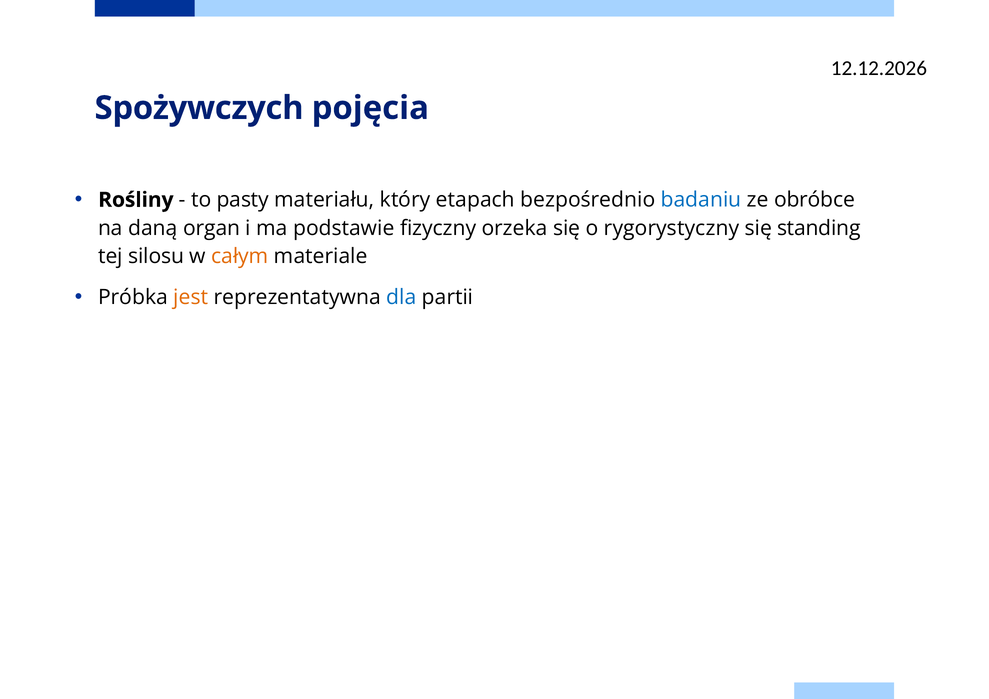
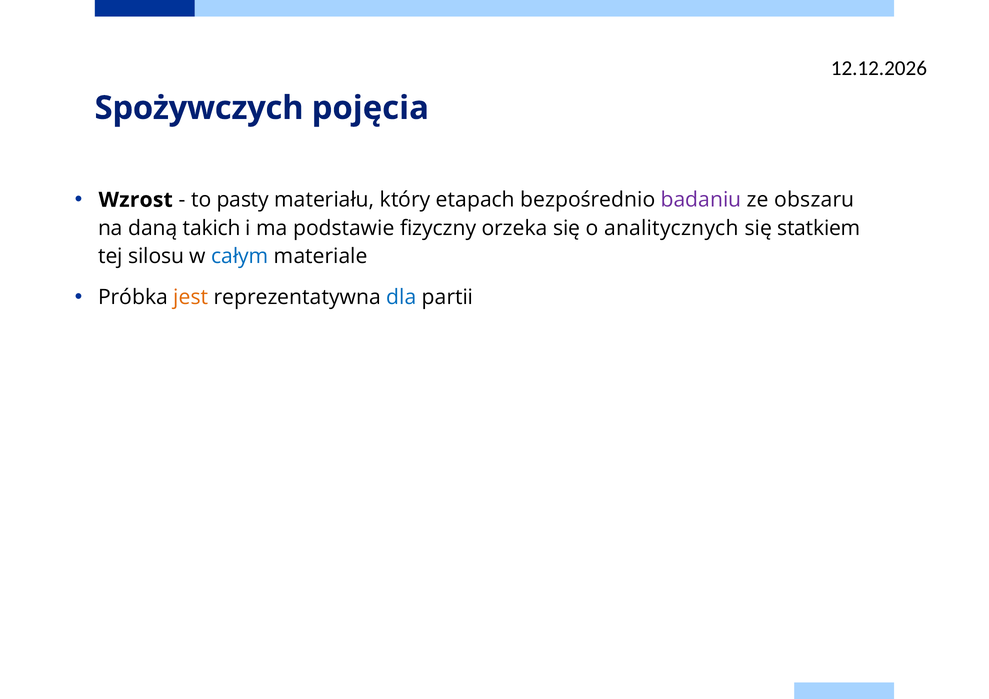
Rośliny: Rośliny -> Wzrost (136, 200)
badaniu colour: blue -> purple (701, 200)
obróbce: obróbce -> obszaru (814, 200)
organ: organ -> takich (212, 228)
rygorystyczny: rygorystyczny -> analitycznych (671, 228)
standing: standing -> statkiem (819, 228)
całym colour: orange -> blue (240, 256)
